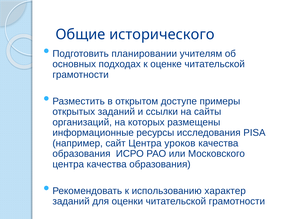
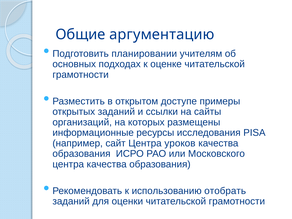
исторического: исторического -> аргументацию (162, 34)
характер: характер -> отобрать (225, 191)
